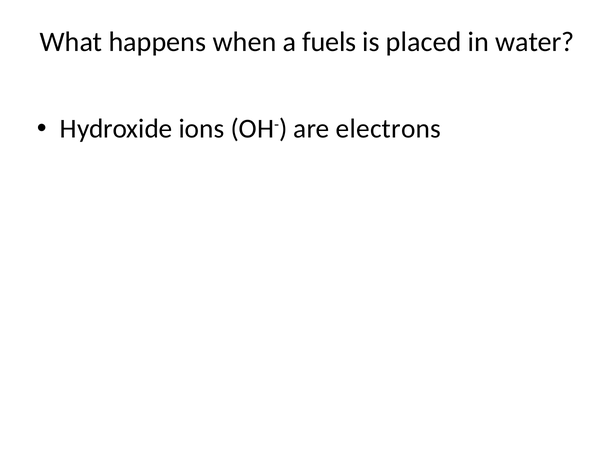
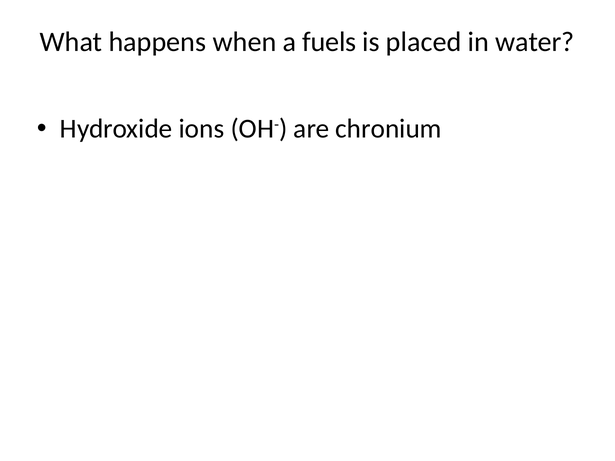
electrons: electrons -> chronium (389, 129)
